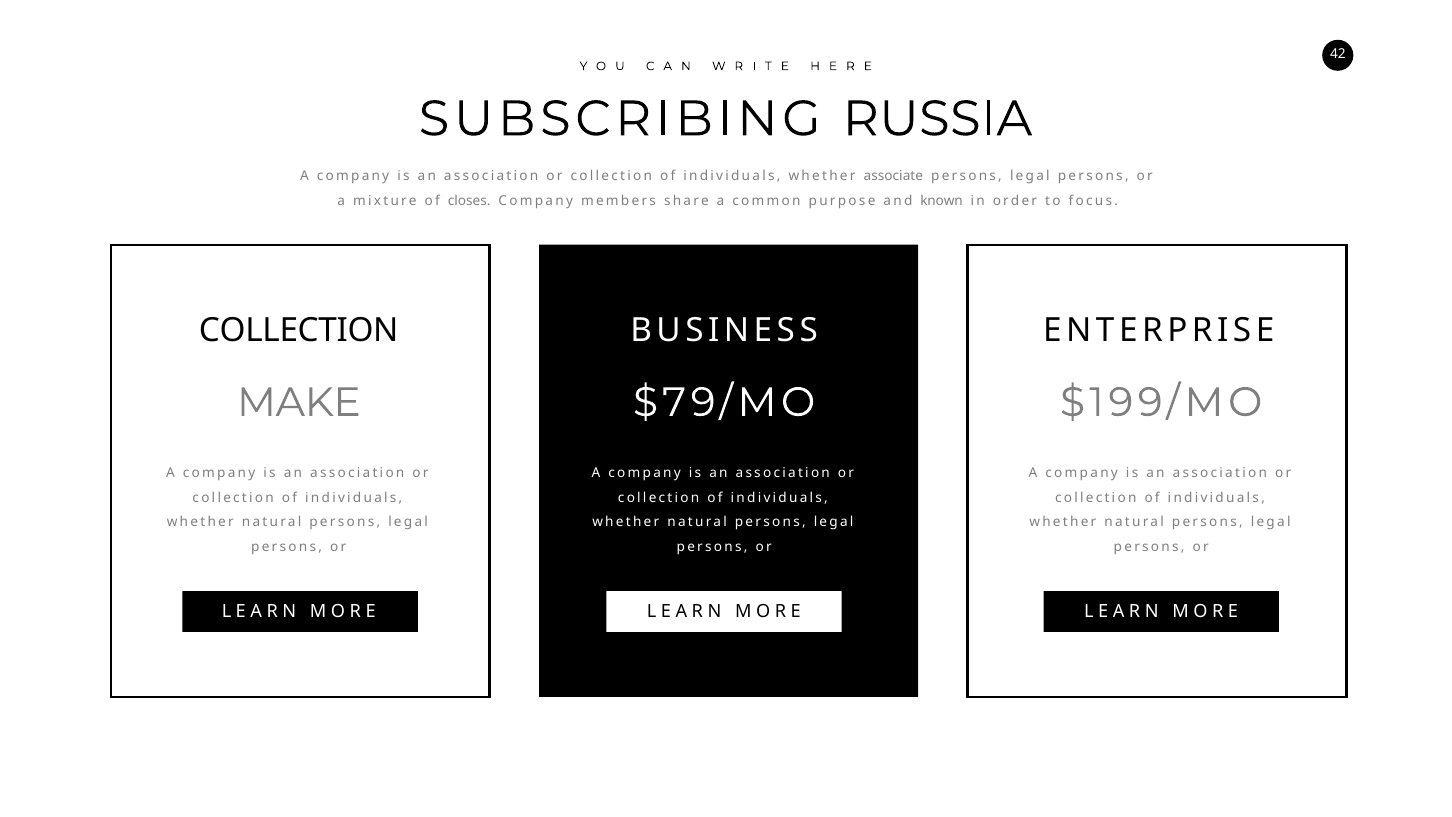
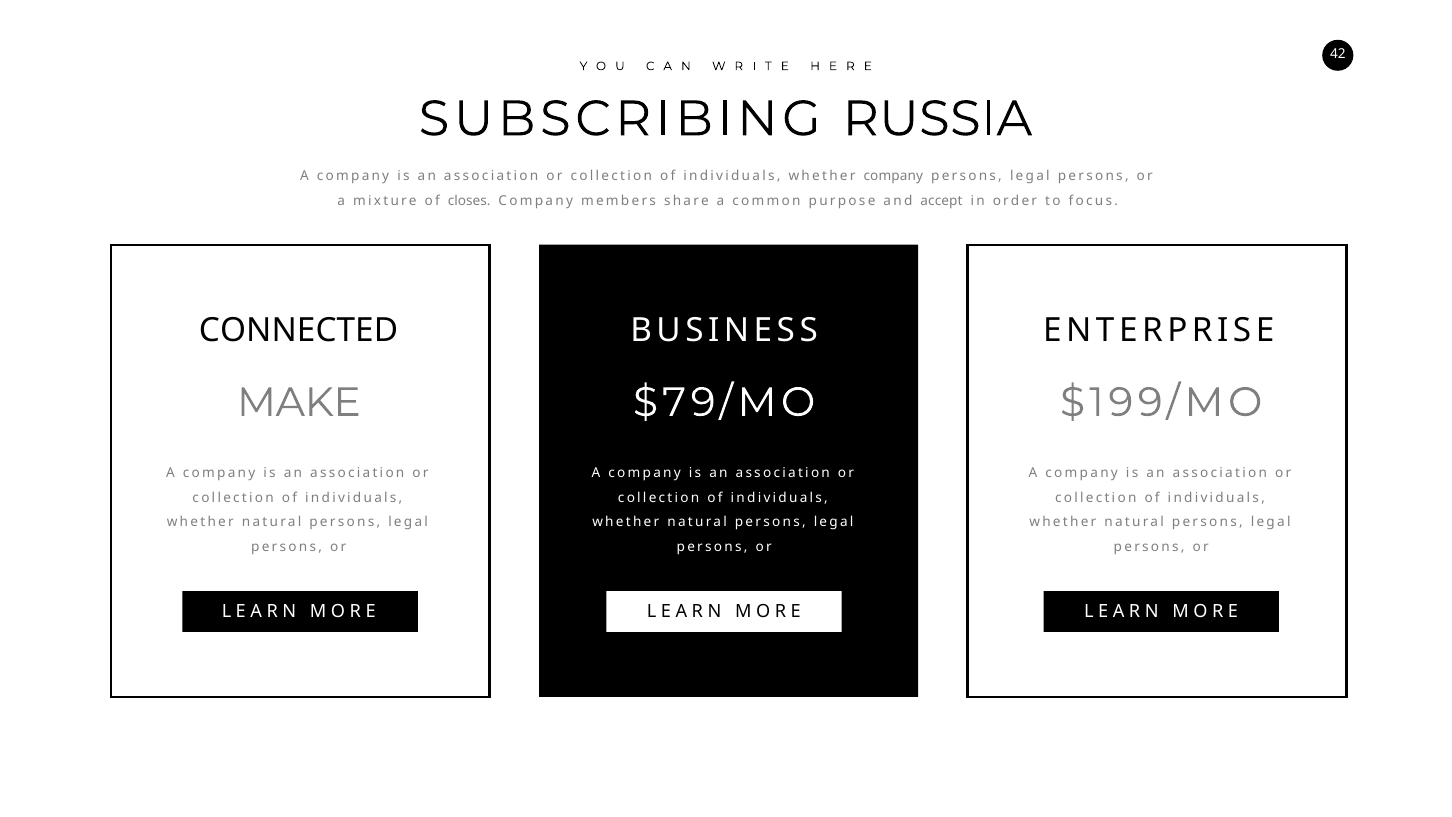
whether associate: associate -> company (893, 176)
known: known -> accept (941, 200)
COLLECTION: COLLECTION -> CONNECTED (299, 331)
